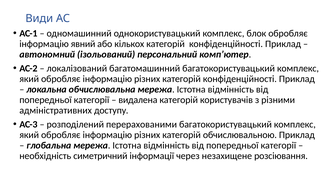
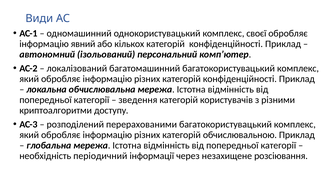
блок: блок -> своєї (256, 33)
видалена: видалена -> зведення (138, 100)
адміністративних: адміністративних -> криптоалгоритми (56, 110)
симетричний: симетричний -> періодичний (100, 155)
